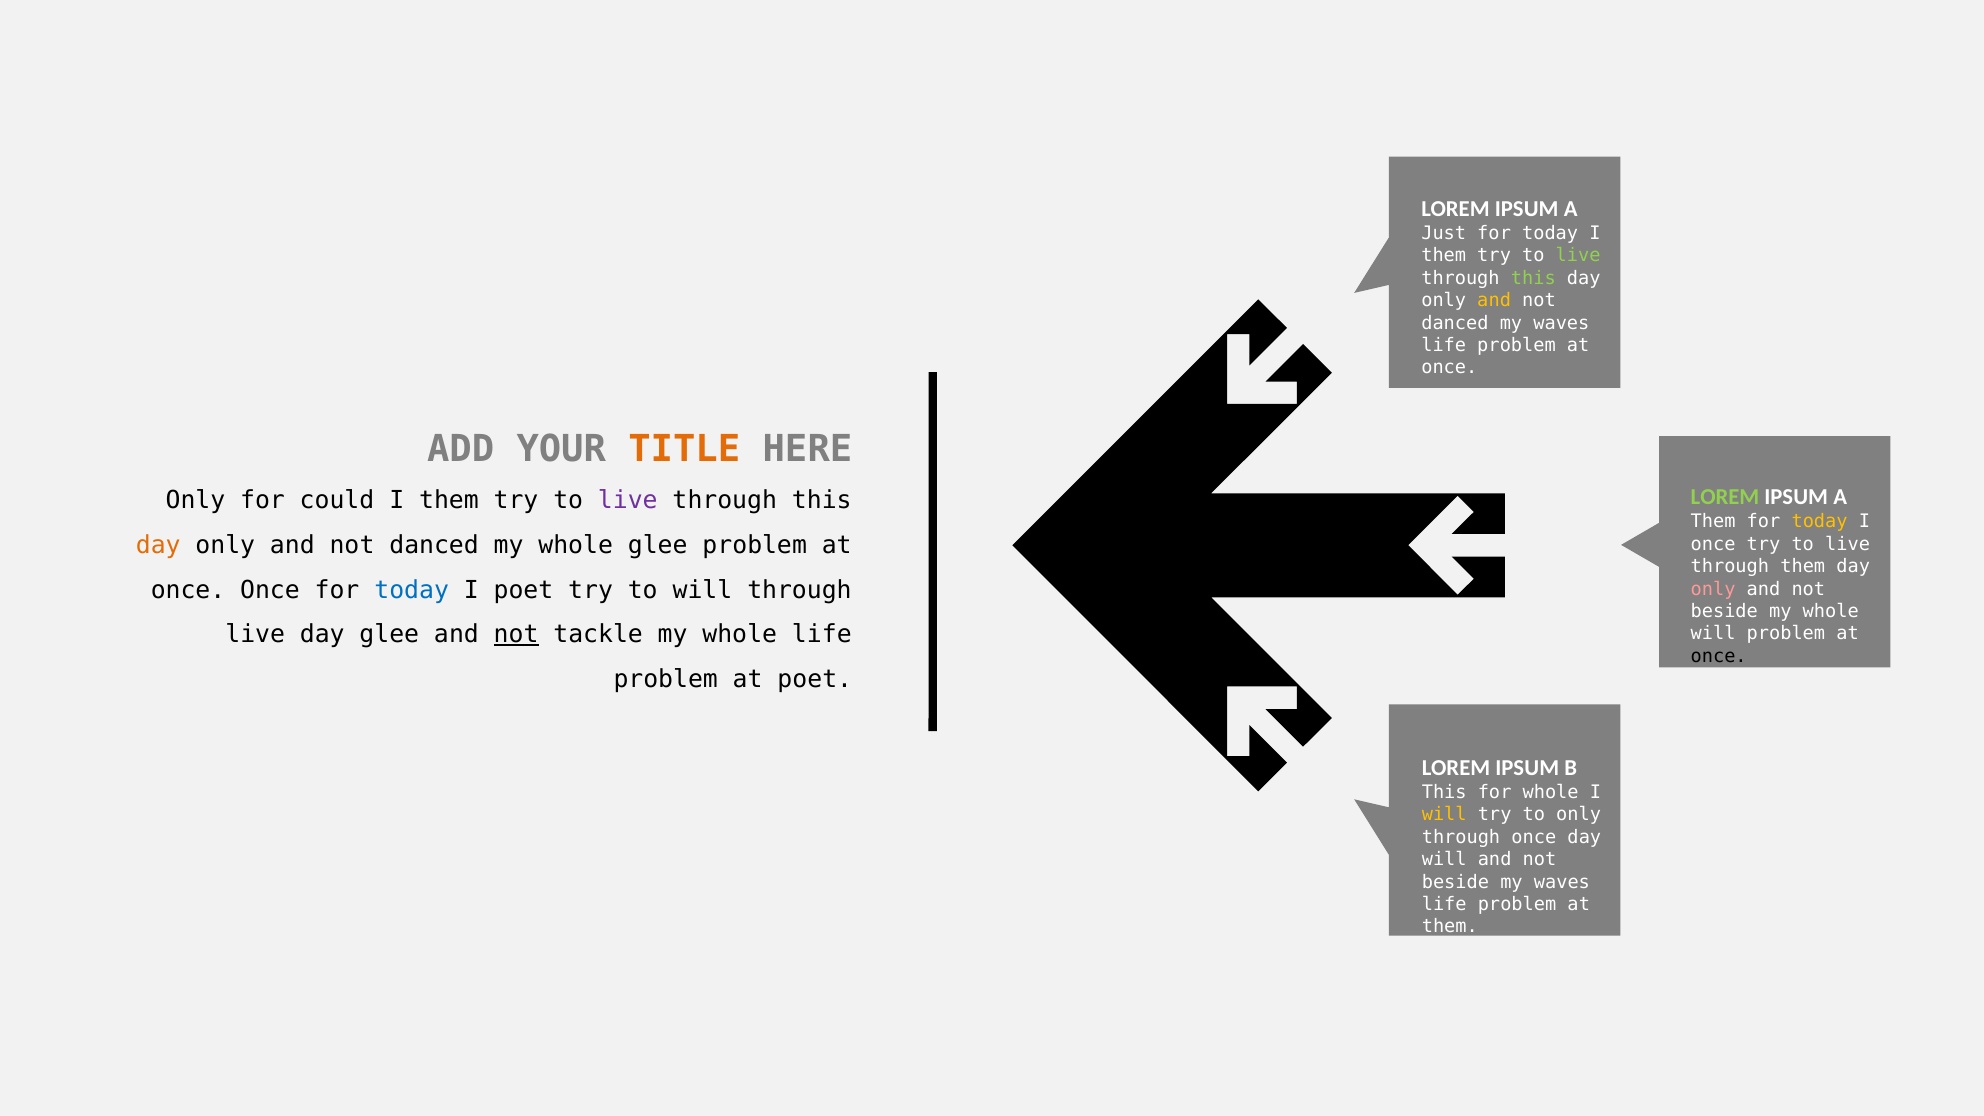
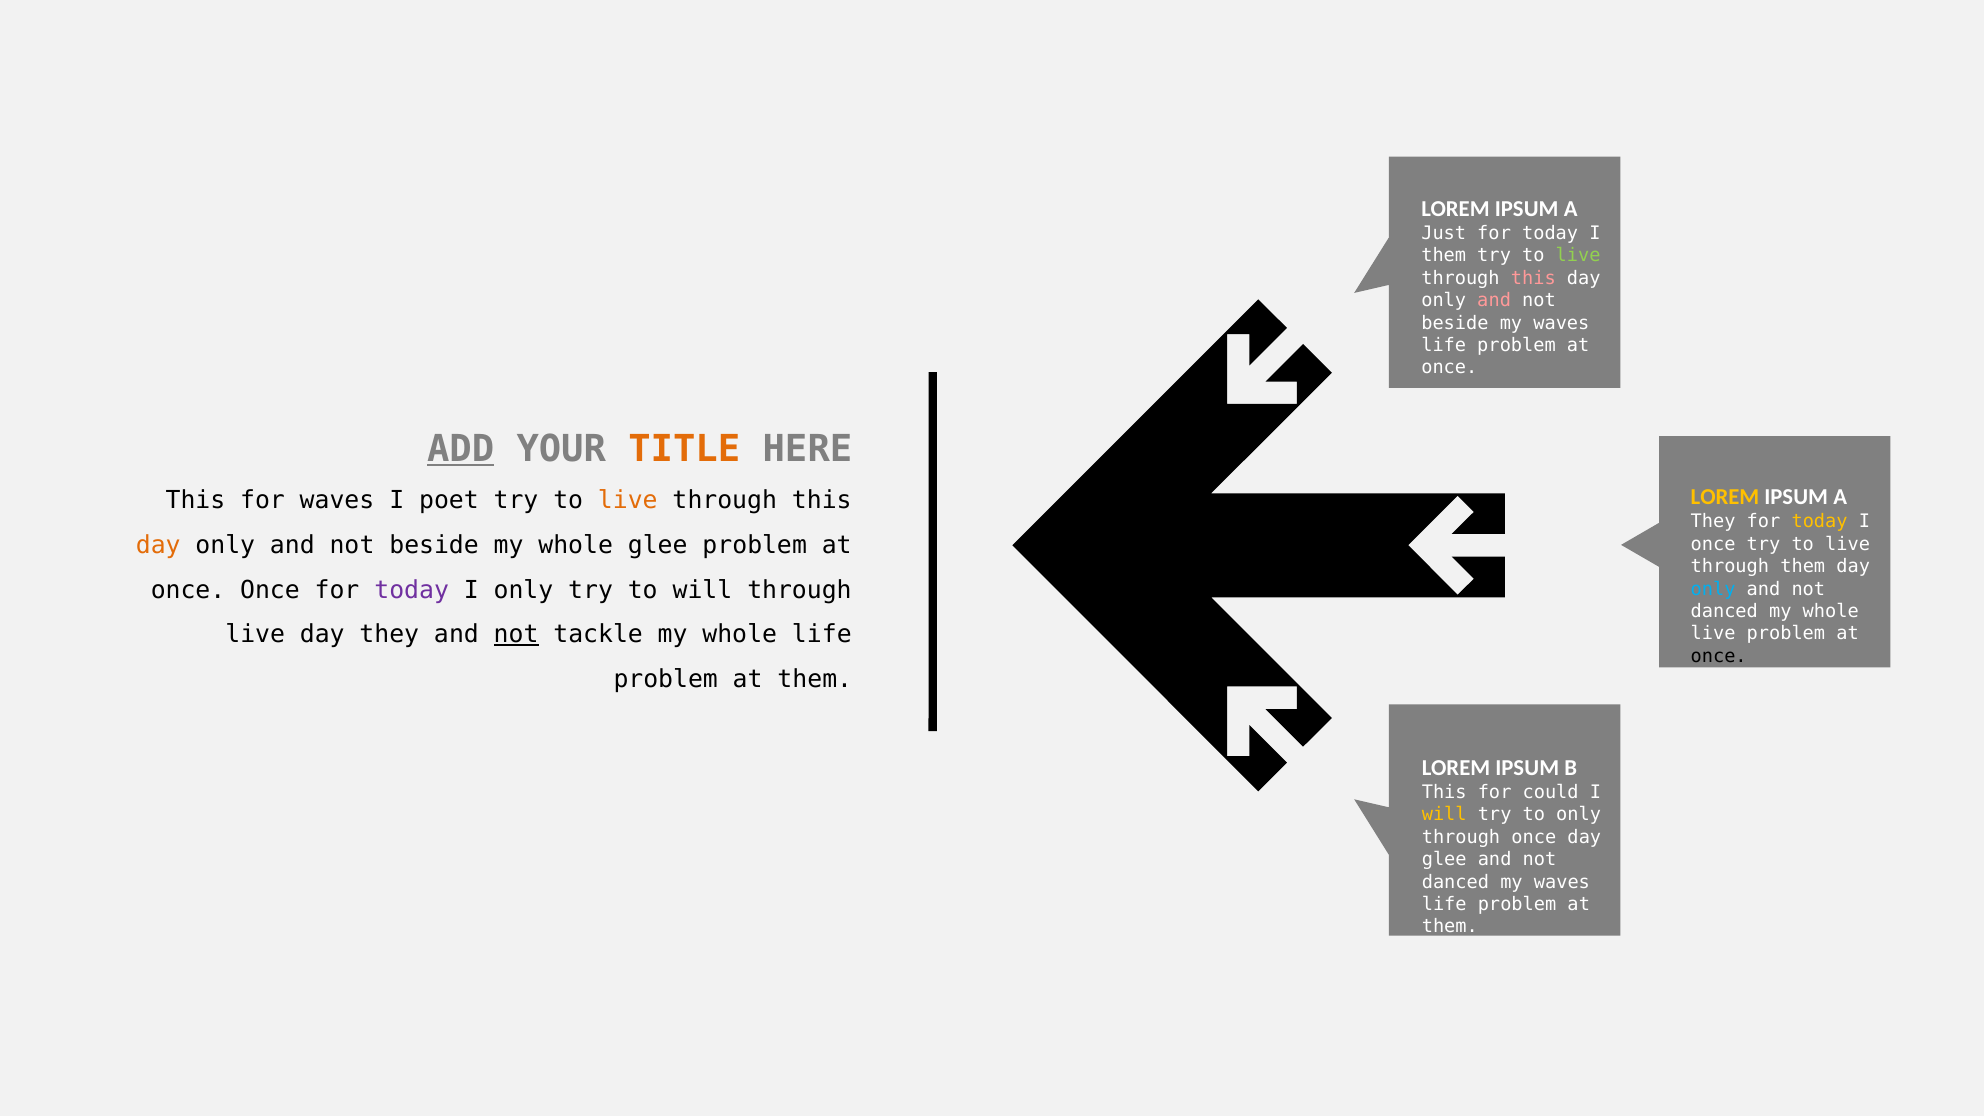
this colour: light green -> pink (1533, 278)
and colour: yellow -> pink (1494, 301)
danced: danced -> beside (1455, 323)
ADD underline: none -> present (461, 449)
LOREM colour: light green -> yellow (1725, 497)
Only: Only -> This (195, 501)
for could: could -> waves (337, 501)
them: them -> poet (449, 501)
live colour: purple -> orange (628, 501)
Them: Them -> They (1713, 522)
danced: danced -> beside (434, 545)
today colour: blue -> purple (412, 590)
I poet: poet -> only (523, 590)
only colour: pink -> light blue (1713, 589)
beside: beside -> danced (1724, 611)
day glee: glee -> they (389, 634)
will: will -> live (1713, 634)
poet: poet -> them (815, 679)
for whole: whole -> could (1551, 792)
will: will -> glee (1444, 860)
beside: beside -> danced (1455, 882)
